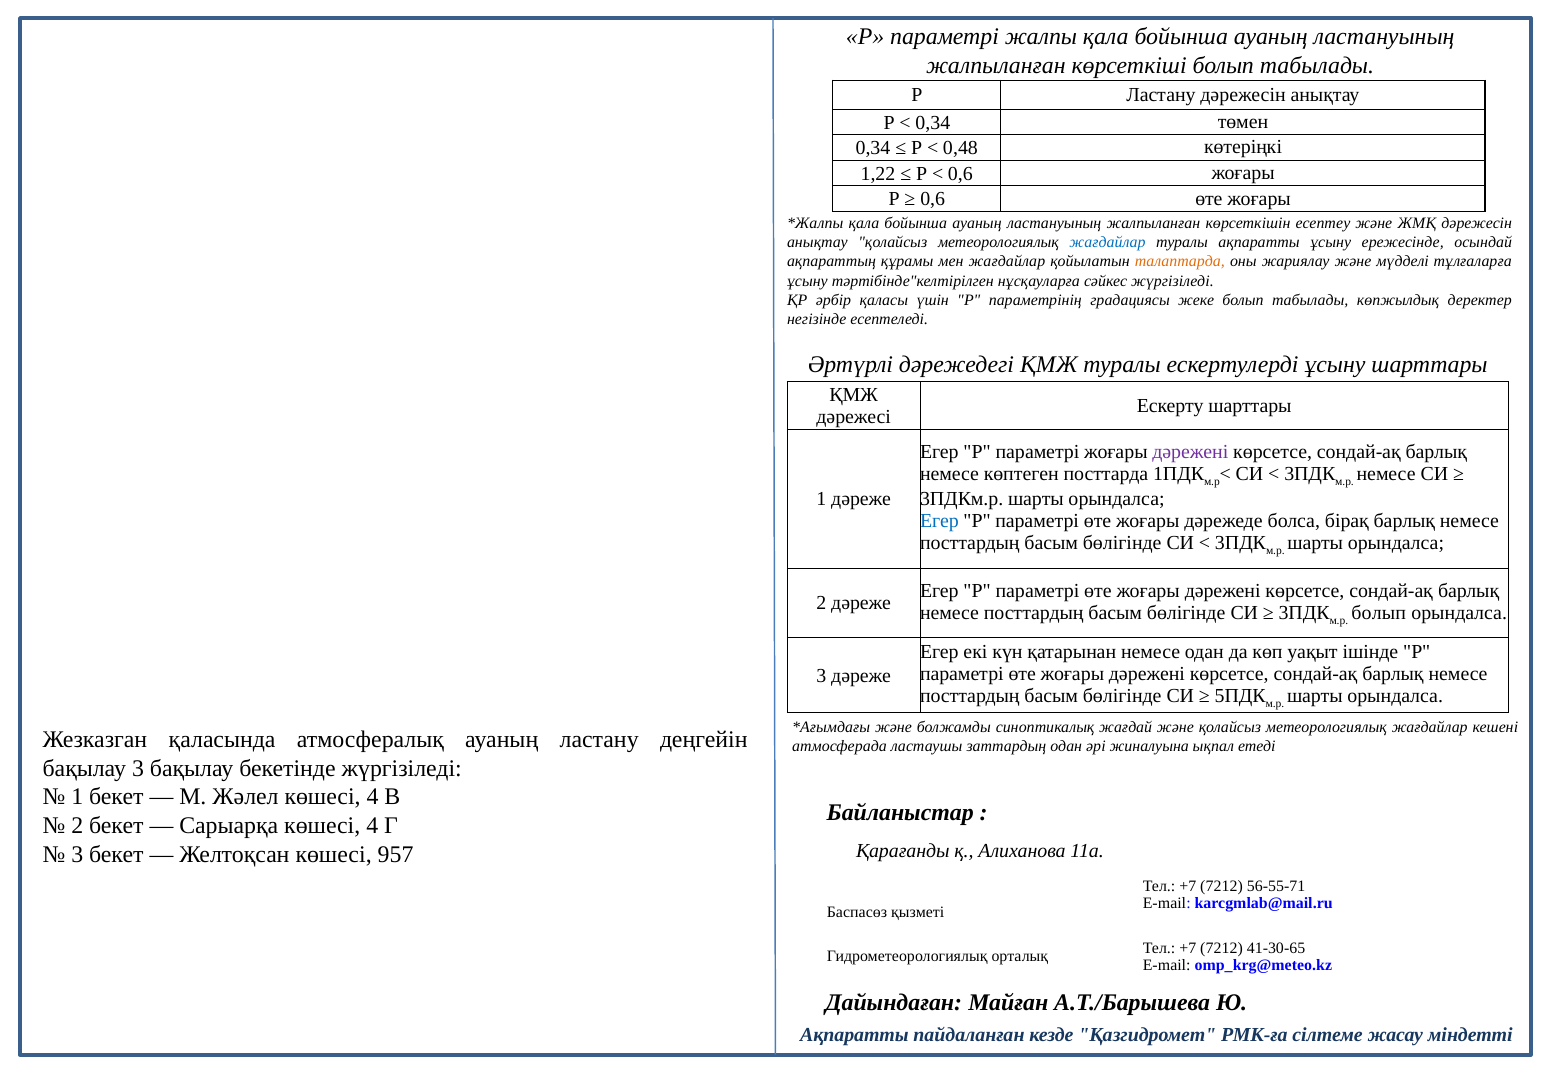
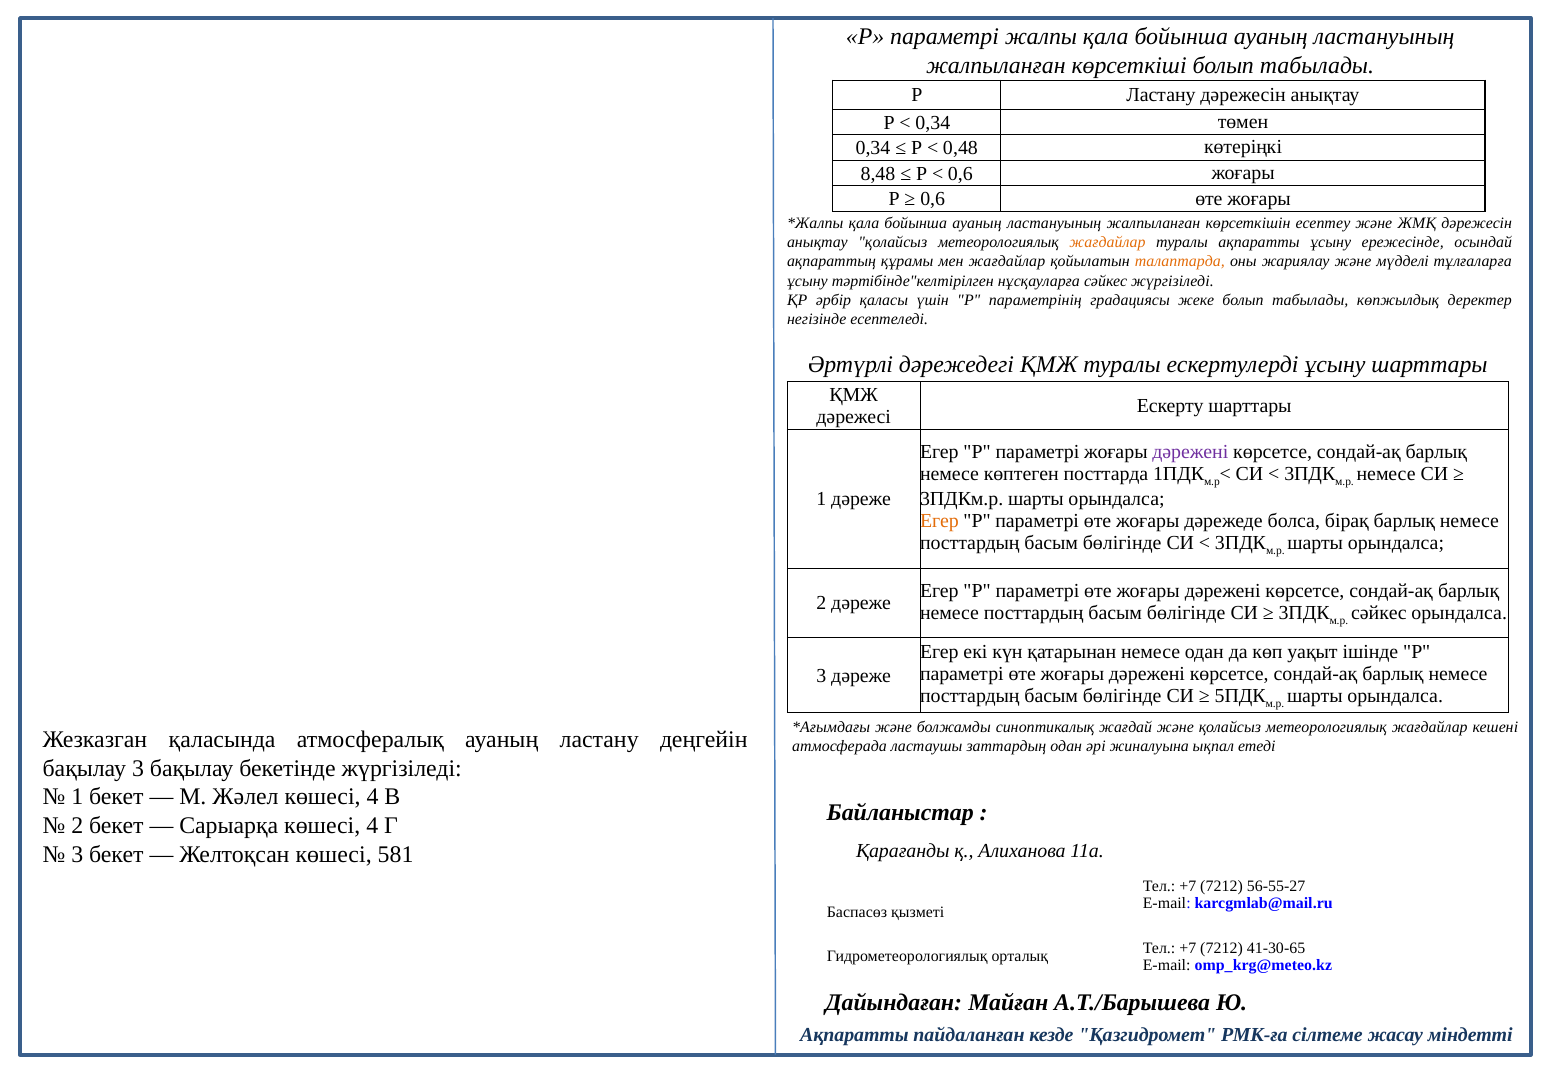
1,22: 1,22 -> 8,48 (878, 174)
жағдайлар colour: blue -> orange (1107, 243)
Егер colour: blue -> orange (939, 521)
болып: болып -> сәйкес (1379, 613)
957: 957 -> 581 (396, 855)
56-55-71: 56-55-71 -> 56-55-27 (1276, 887)
